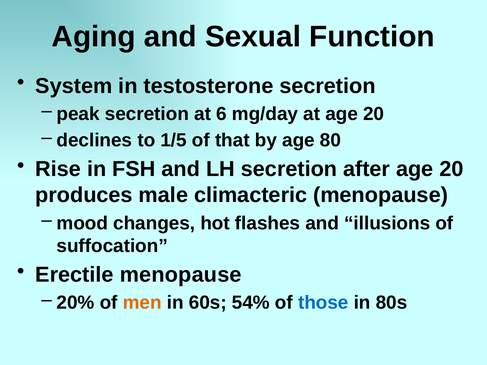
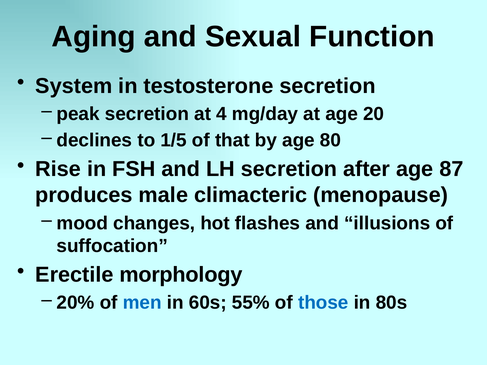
6: 6 -> 4 (221, 114)
after age 20: 20 -> 87 (451, 169)
Erectile menopause: menopause -> morphology (181, 275)
men colour: orange -> blue (142, 303)
54%: 54% -> 55% (251, 303)
